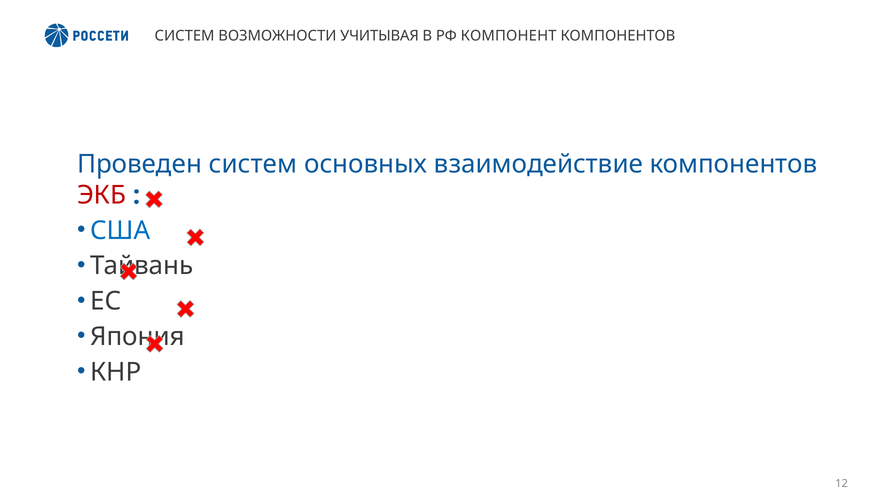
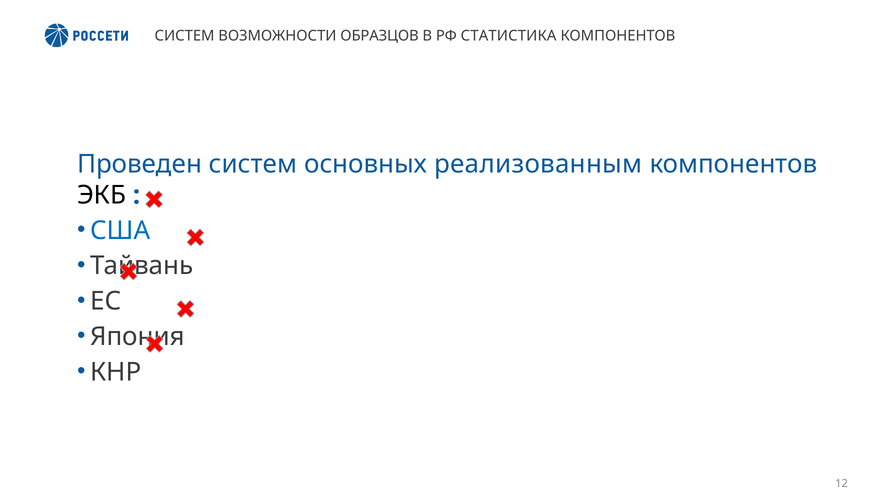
УЧИТЫВАЯ: УЧИТЫВАЯ -> ОБРАЗЦОВ (380, 36)
КОМПОНЕНТ: КОМПОНЕНТ -> СТАТИСТИКА (509, 36)
взаимодействие: взаимодействие -> реализованным (538, 164)
ЭКБ colour: red -> black (102, 195)
